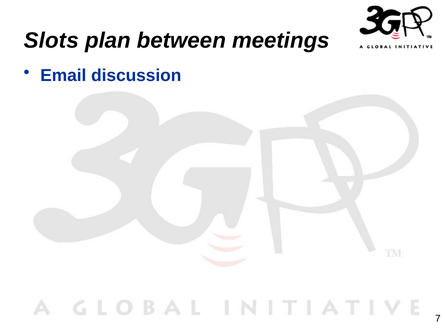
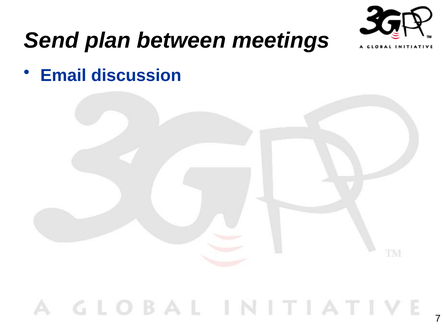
Slots: Slots -> Send (51, 41)
